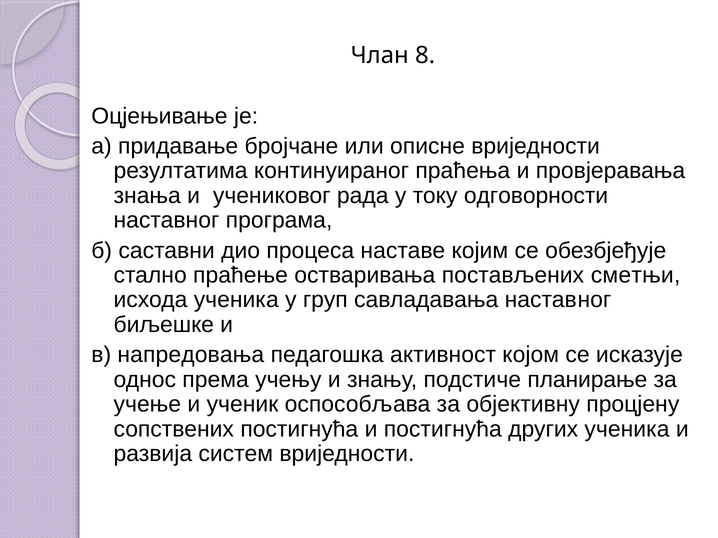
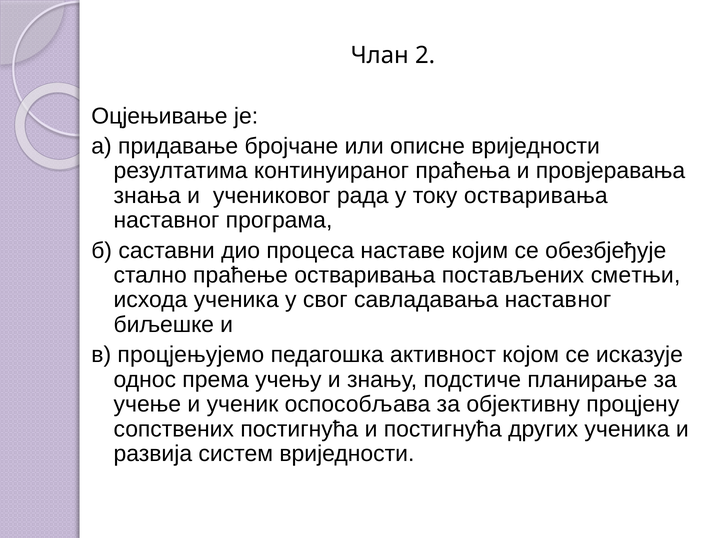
8: 8 -> 2 (425, 55)
току одговорности: одговорности -> остваривања (536, 196)
груп: груп -> свог (325, 300)
напредовања: напредовања -> процјењујемо (191, 355)
